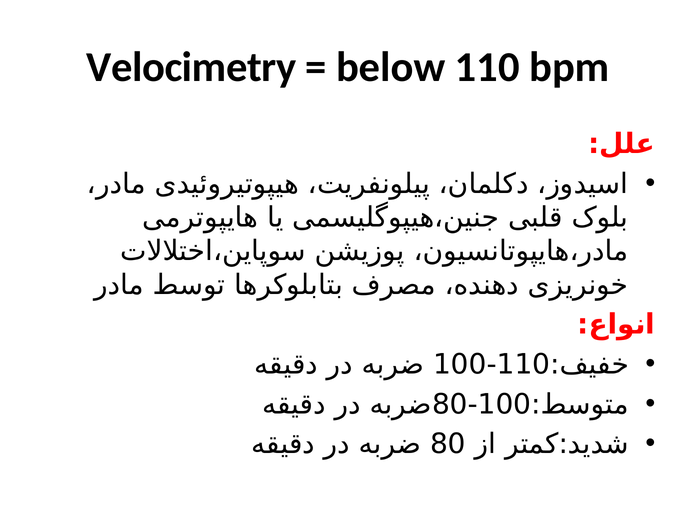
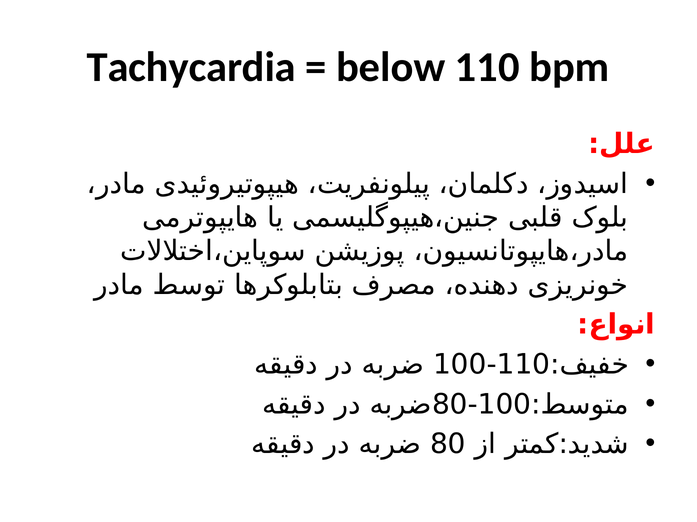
Velocimetry: Velocimetry -> Tachycardia (191, 67)
